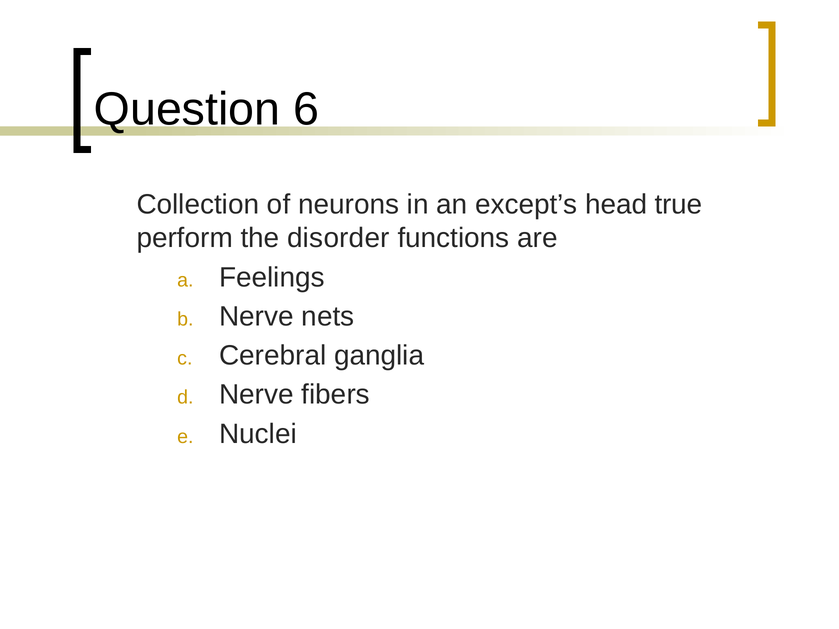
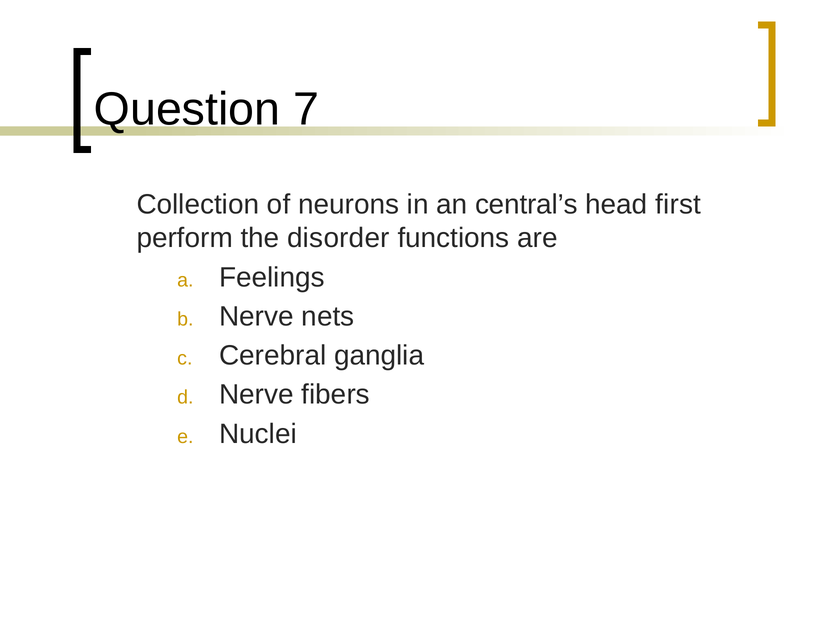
6: 6 -> 7 (306, 110)
except’s: except’s -> central’s (526, 205)
true: true -> first (678, 205)
